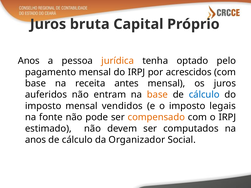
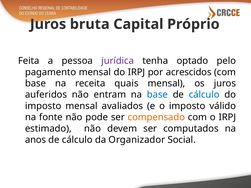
Anos: Anos -> Feita (29, 61)
jurídica colour: orange -> purple (118, 61)
antes: antes -> quais (126, 84)
base colour: orange -> blue (157, 95)
vendidos: vendidos -> avaliados (122, 106)
legais: legais -> válido (223, 106)
